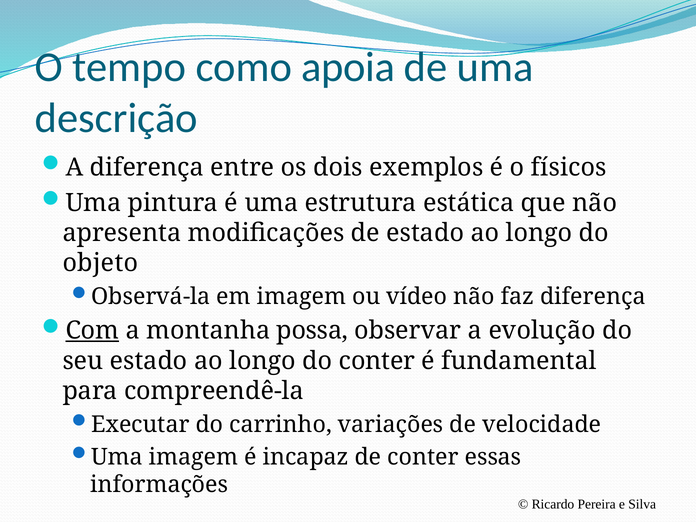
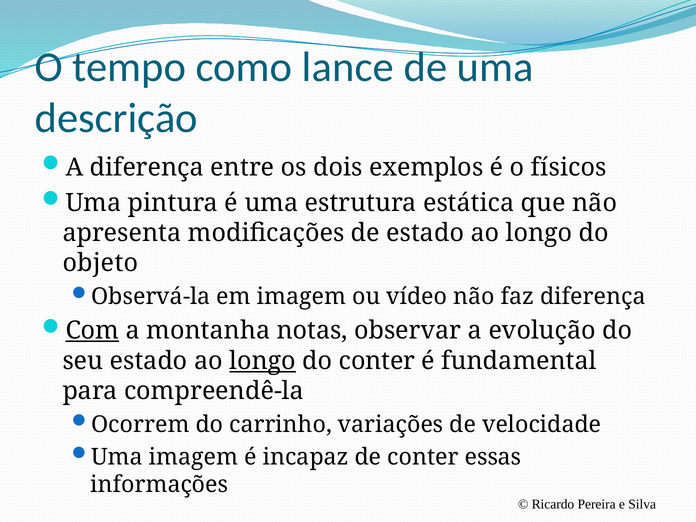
apoia: apoia -> lance (348, 67)
possa: possa -> notas (312, 331)
longo underline: none -> present (263, 361)
Executar: Executar -> Ocorrem (140, 424)
